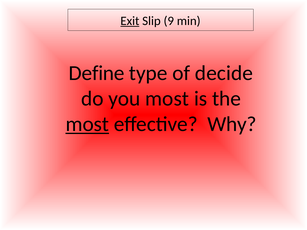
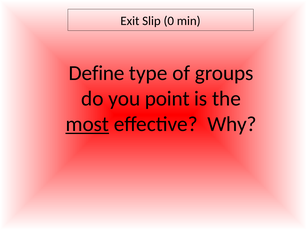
Exit underline: present -> none (130, 21)
9: 9 -> 0 (169, 21)
decide: decide -> groups (224, 73)
you most: most -> point (167, 99)
